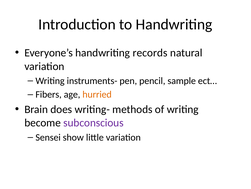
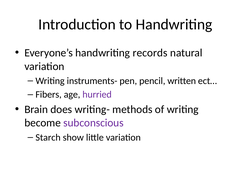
sample: sample -> written (182, 80)
hurried colour: orange -> purple (97, 94)
Sensei: Sensei -> Starch (48, 137)
